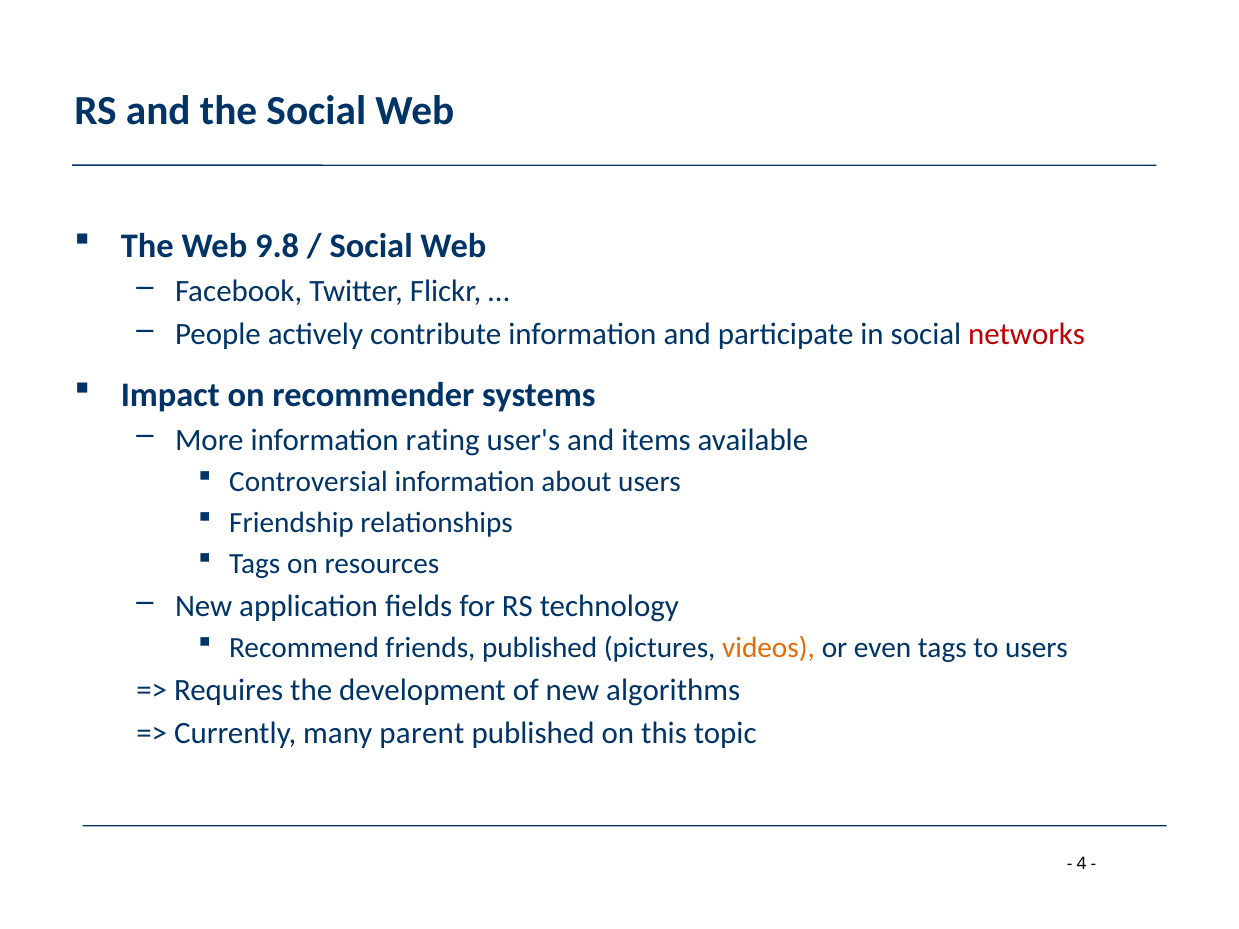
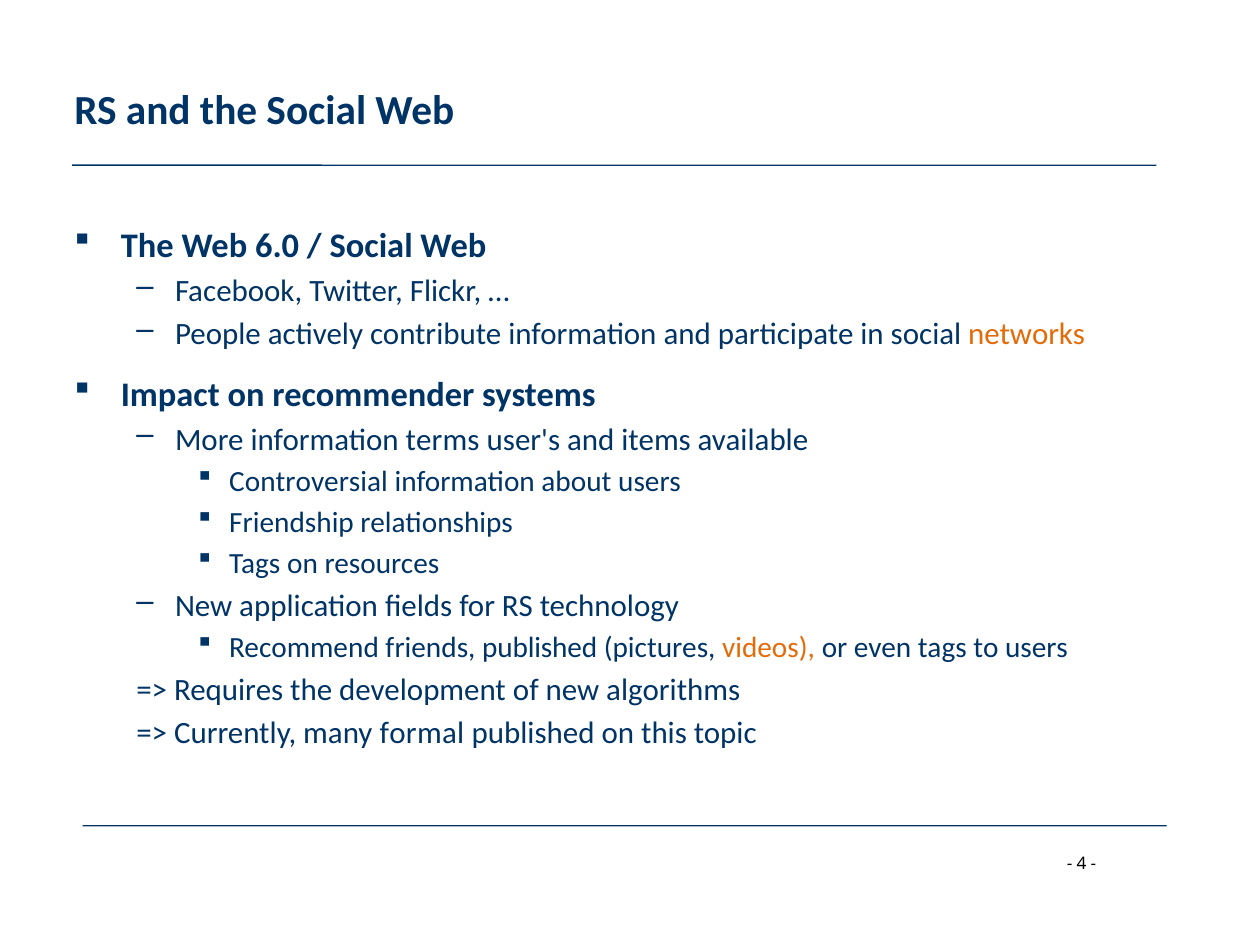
9.8: 9.8 -> 6.0 (277, 246)
networks colour: red -> orange (1027, 335)
rating: rating -> terms (443, 440)
parent: parent -> formal (422, 734)
